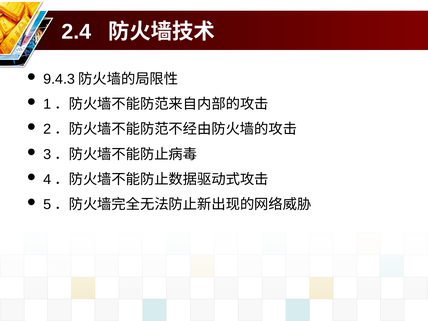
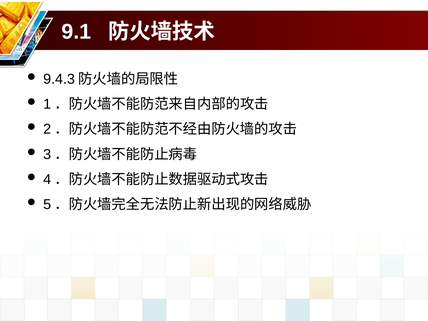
2.4: 2.4 -> 9.1 (76, 32)
